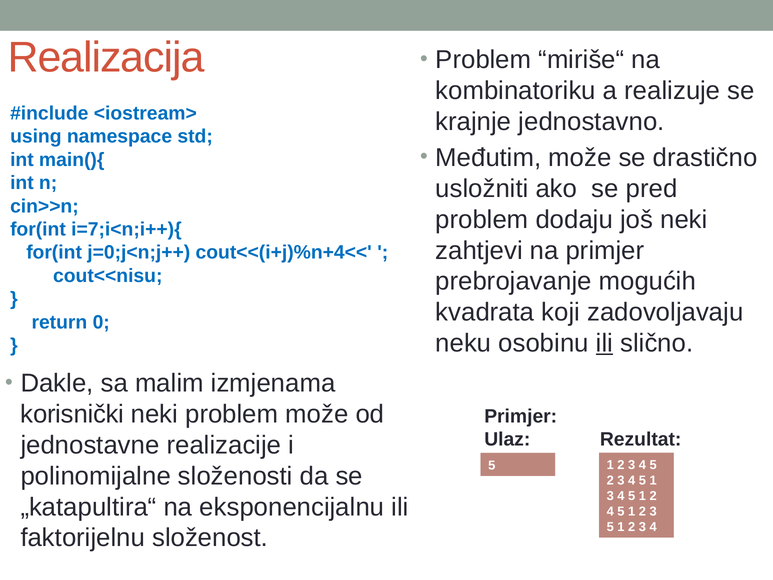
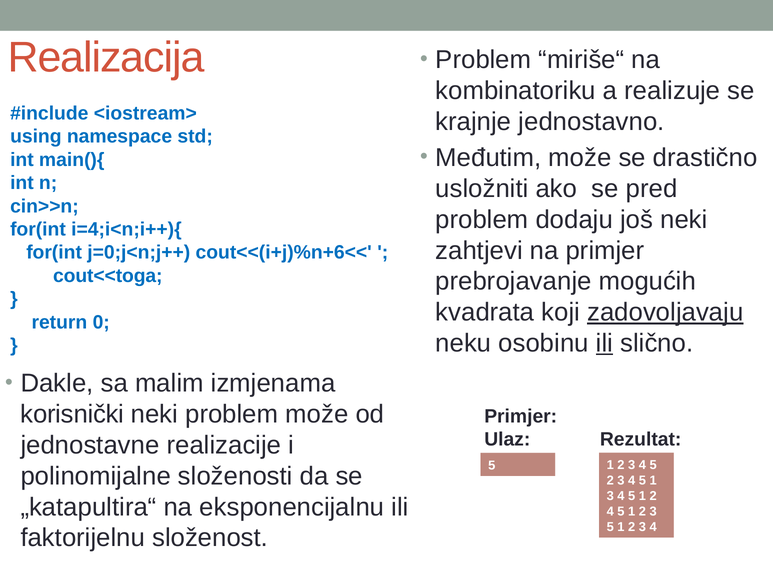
i=7;i<n;i++){: i=7;i<n;i++){ -> i=4;i<n;i++){ (126, 229)
cout<<(i+j)%n+4<<: cout<<(i+j)%n+4<< -> cout<<(i+j)%n+6<< (284, 252)
cout<<nisu: cout<<nisu -> cout<<toga (108, 276)
zadovoljavaju underline: none -> present (665, 312)
